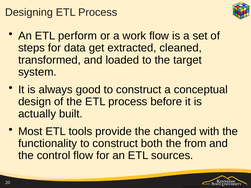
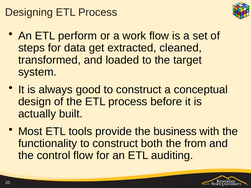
changed: changed -> business (175, 132)
sources: sources -> auditing (172, 156)
